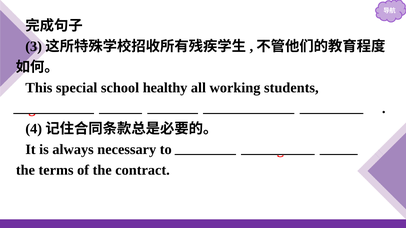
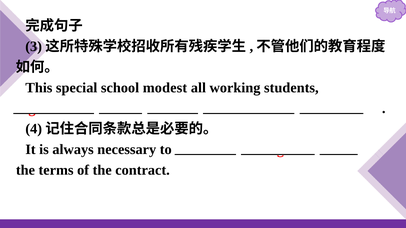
healthy: healthy -> modest (165, 88)
